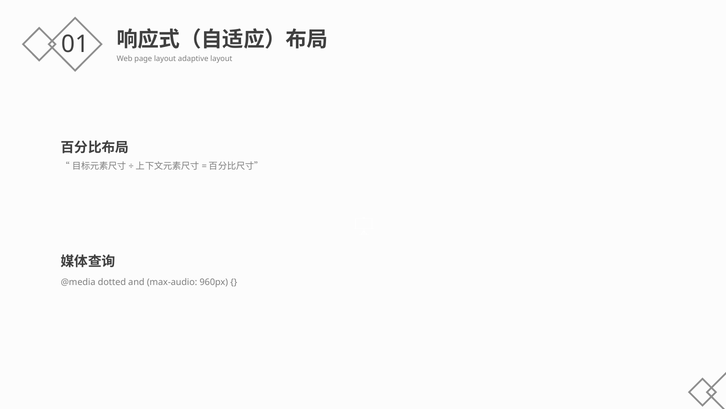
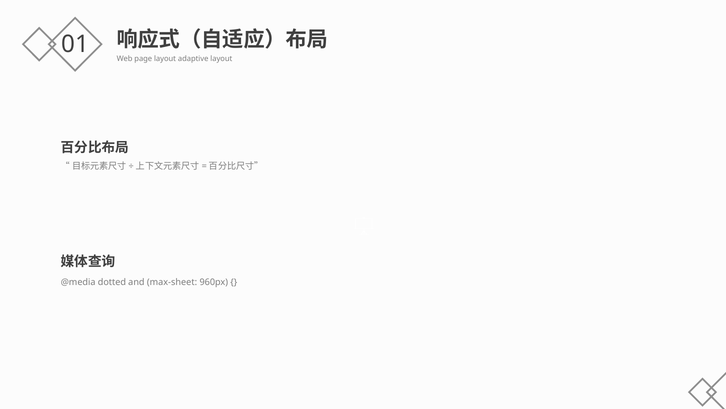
max-audio: max-audio -> max-sheet (172, 282)
